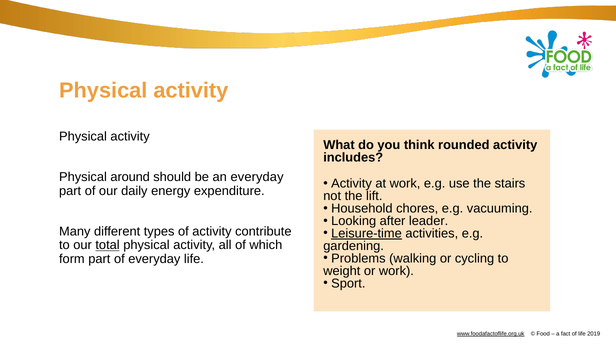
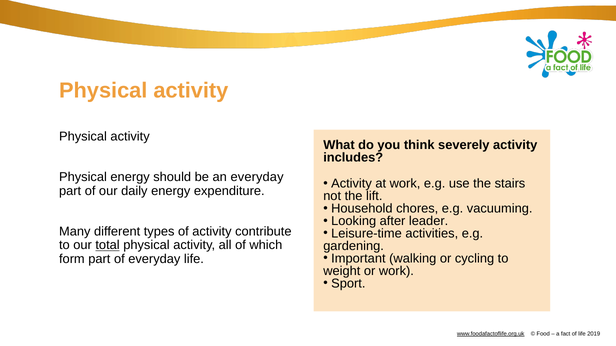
rounded: rounded -> severely (464, 145)
Physical around: around -> energy (130, 177)
Leisure-time underline: present -> none (367, 234)
Problems: Problems -> Important (358, 259)
